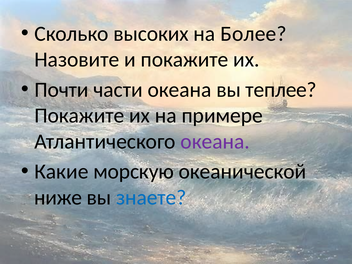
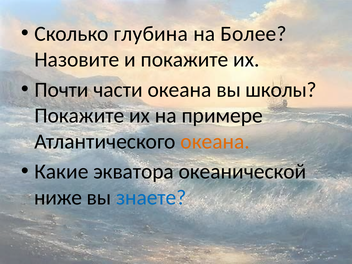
высоких: высоких -> глубина (151, 34)
теплее: теплее -> школы (281, 90)
океана colour: purple -> orange (215, 141)
морскую: морскую -> экватора (134, 172)
